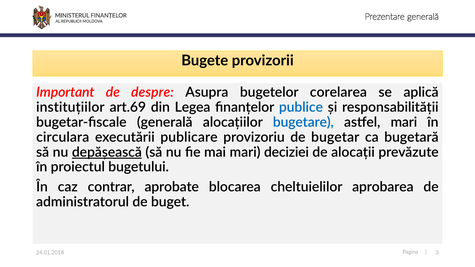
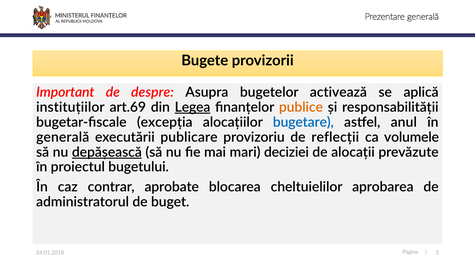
corelarea: corelarea -> activează (338, 92)
Legea underline: none -> present (193, 107)
publice colour: blue -> orange (301, 107)
bugetar-fiscale generală: generală -> excepția (165, 122)
astfel mari: mari -> anul (404, 122)
circulara: circulara -> generală (63, 137)
bugetar: bugetar -> reflecții (335, 137)
bugetară: bugetară -> volumele (412, 137)
